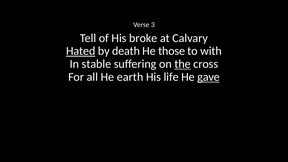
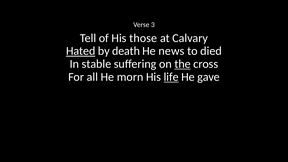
broke: broke -> those (143, 38)
those: those -> news (171, 51)
with: with -> died (211, 51)
earth: earth -> morn (130, 77)
life underline: none -> present (171, 77)
gave underline: present -> none (209, 77)
